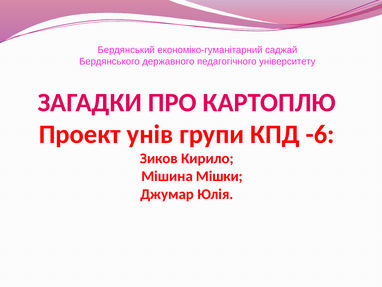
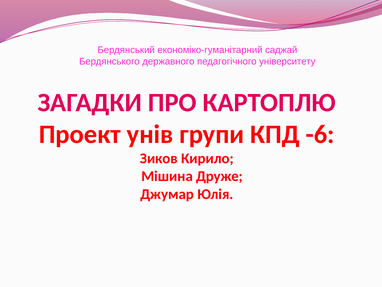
Мішки: Мішки -> Друже (219, 176)
